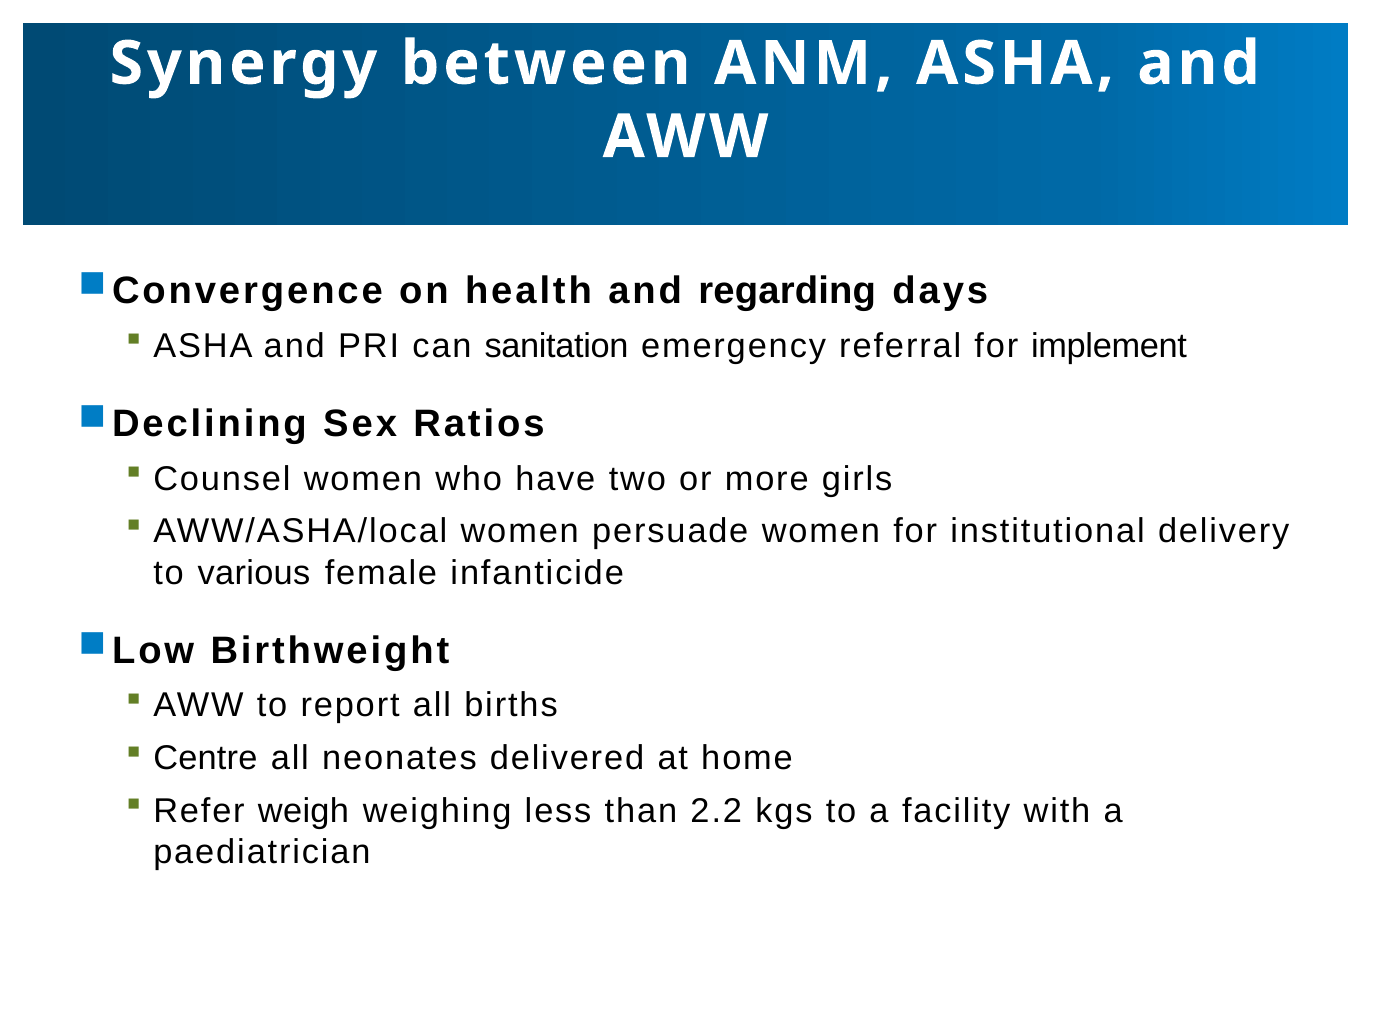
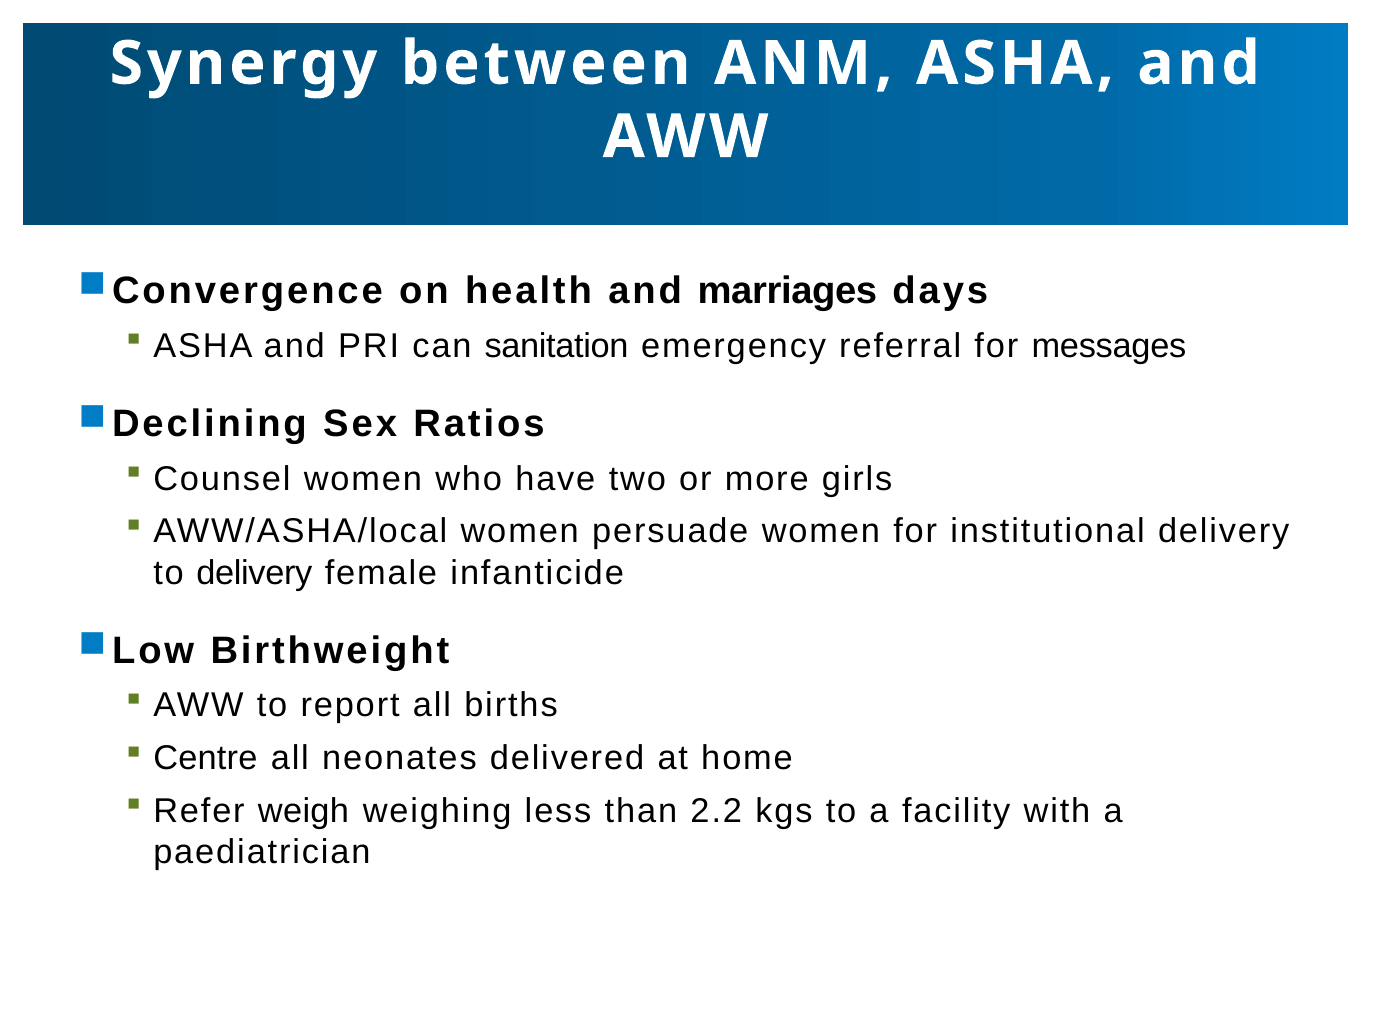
regarding: regarding -> marriages (787, 291)
implement: implement -> messages (1109, 346)
to various: various -> delivery (254, 573)
